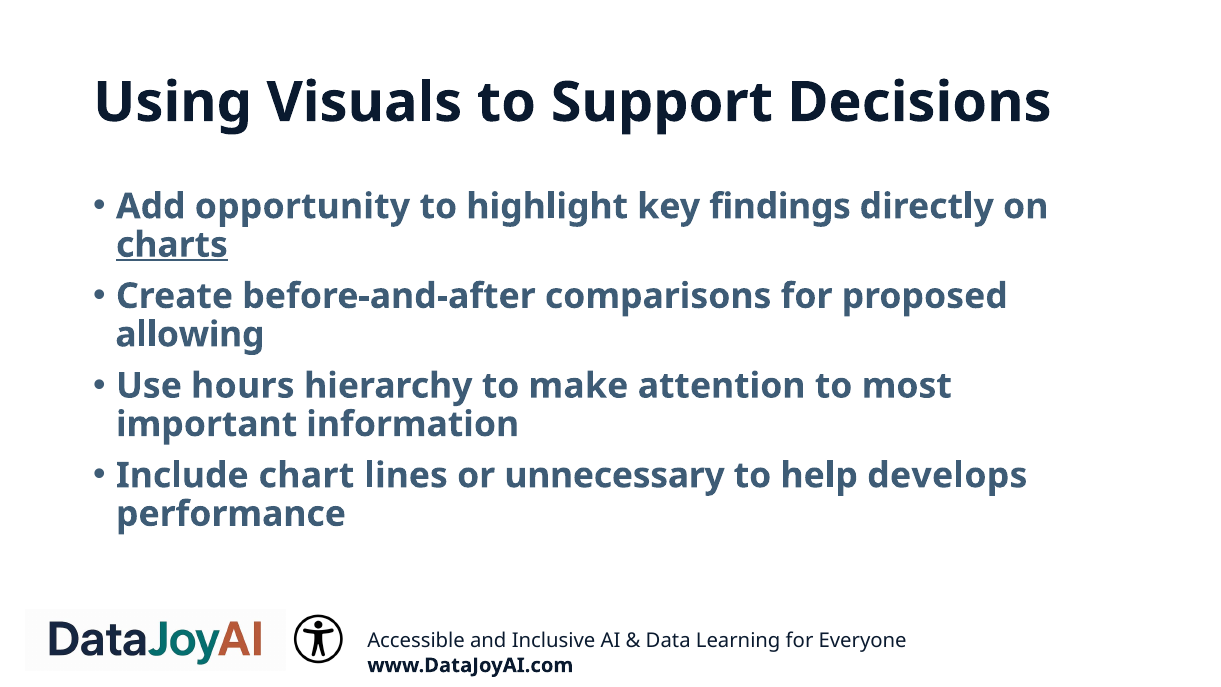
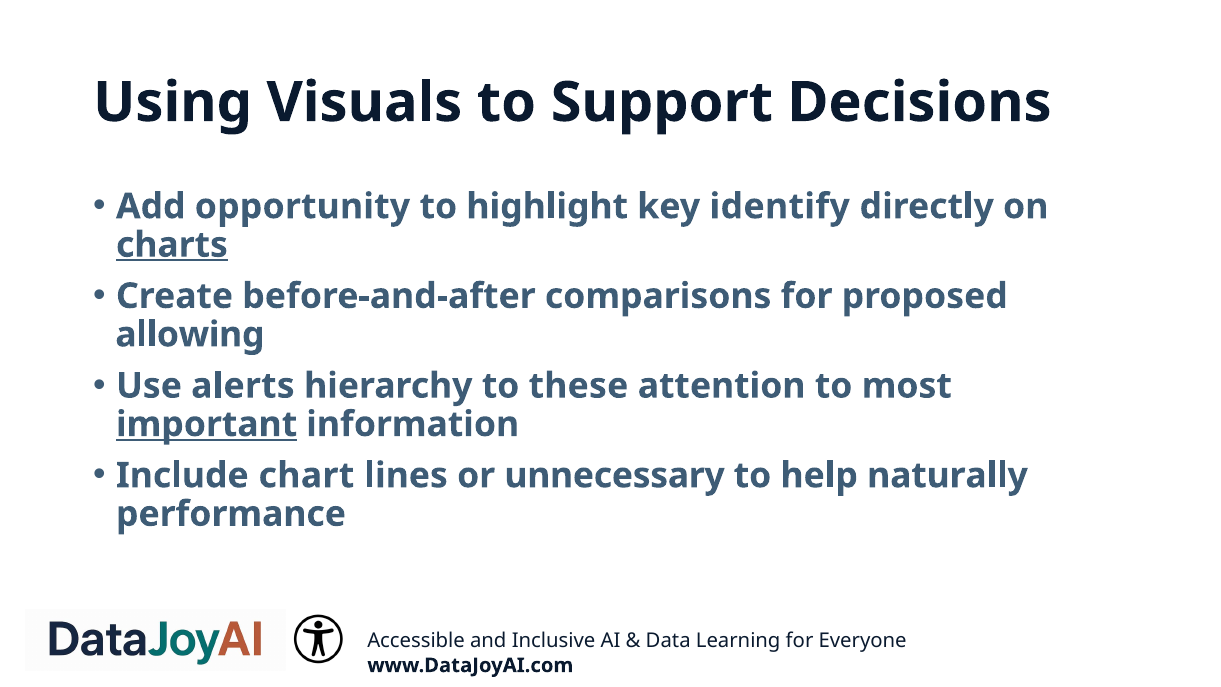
findings: findings -> identify (780, 206)
hours: hours -> alerts (243, 386)
make: make -> these (578, 386)
important underline: none -> present (207, 424)
develops: develops -> naturally (947, 475)
